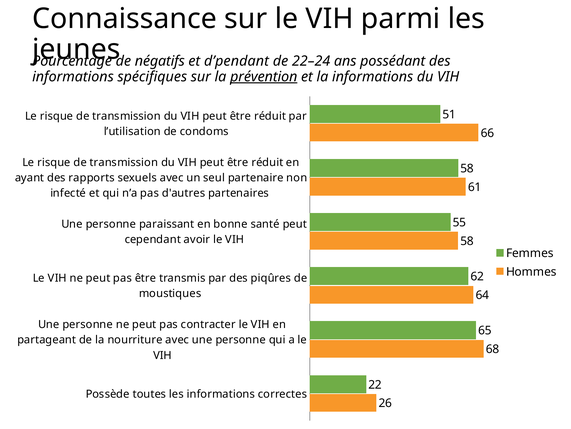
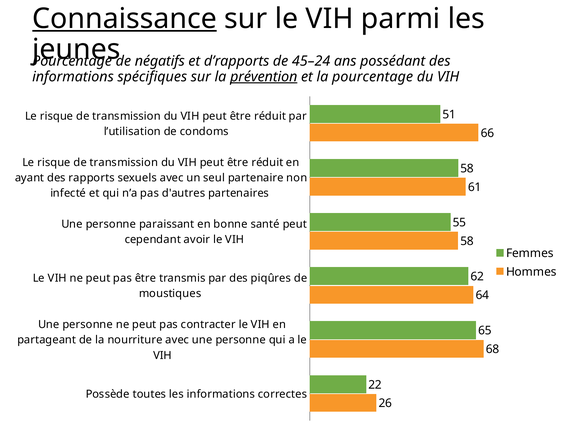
Connaissance underline: none -> present (125, 19)
d’pendant: d’pendant -> d’rapports (237, 61)
22–24: 22–24 -> 45–24 (311, 61)
la informations: informations -> pourcentage (373, 77)
